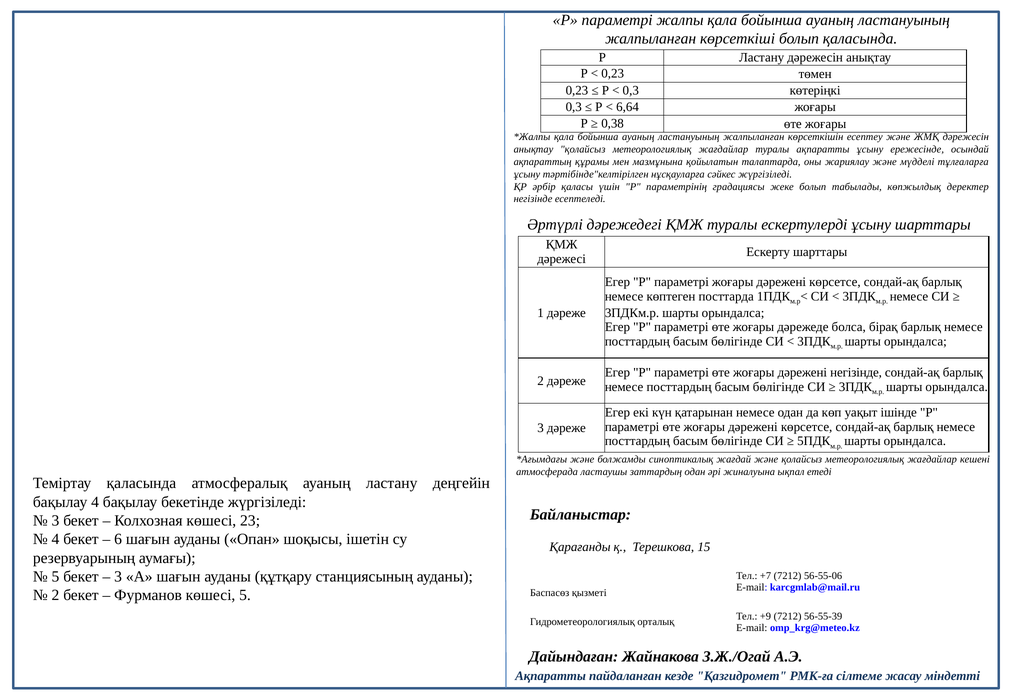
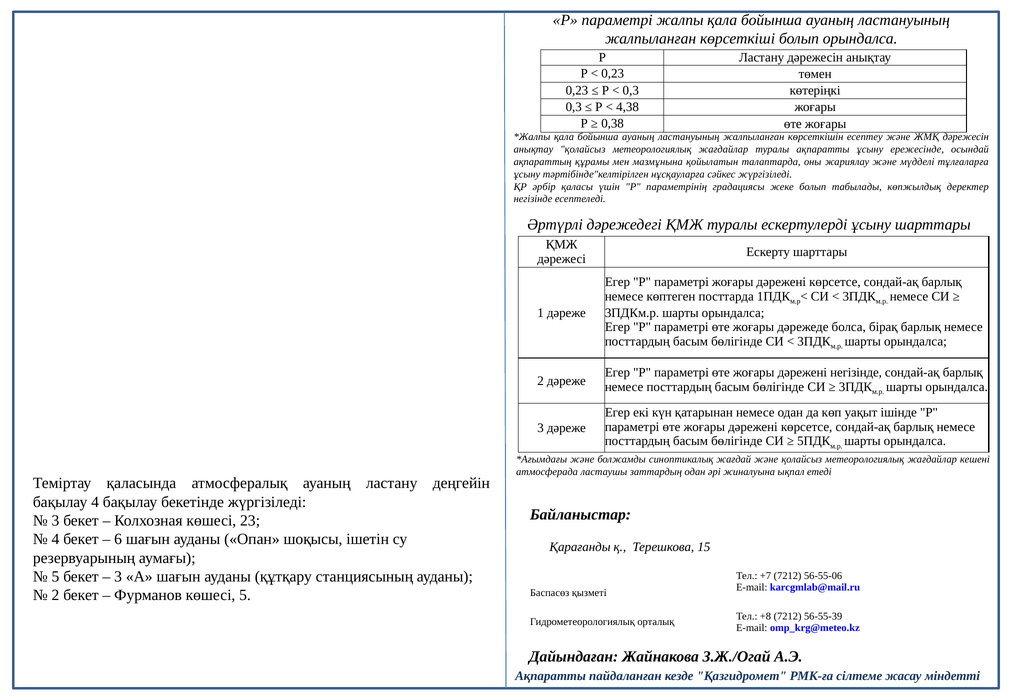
болып қаласында: қаласында -> орындалса (860, 39)
6,64: 6,64 -> 4,38 (628, 107)
+9: +9 -> +8 (766, 617)
